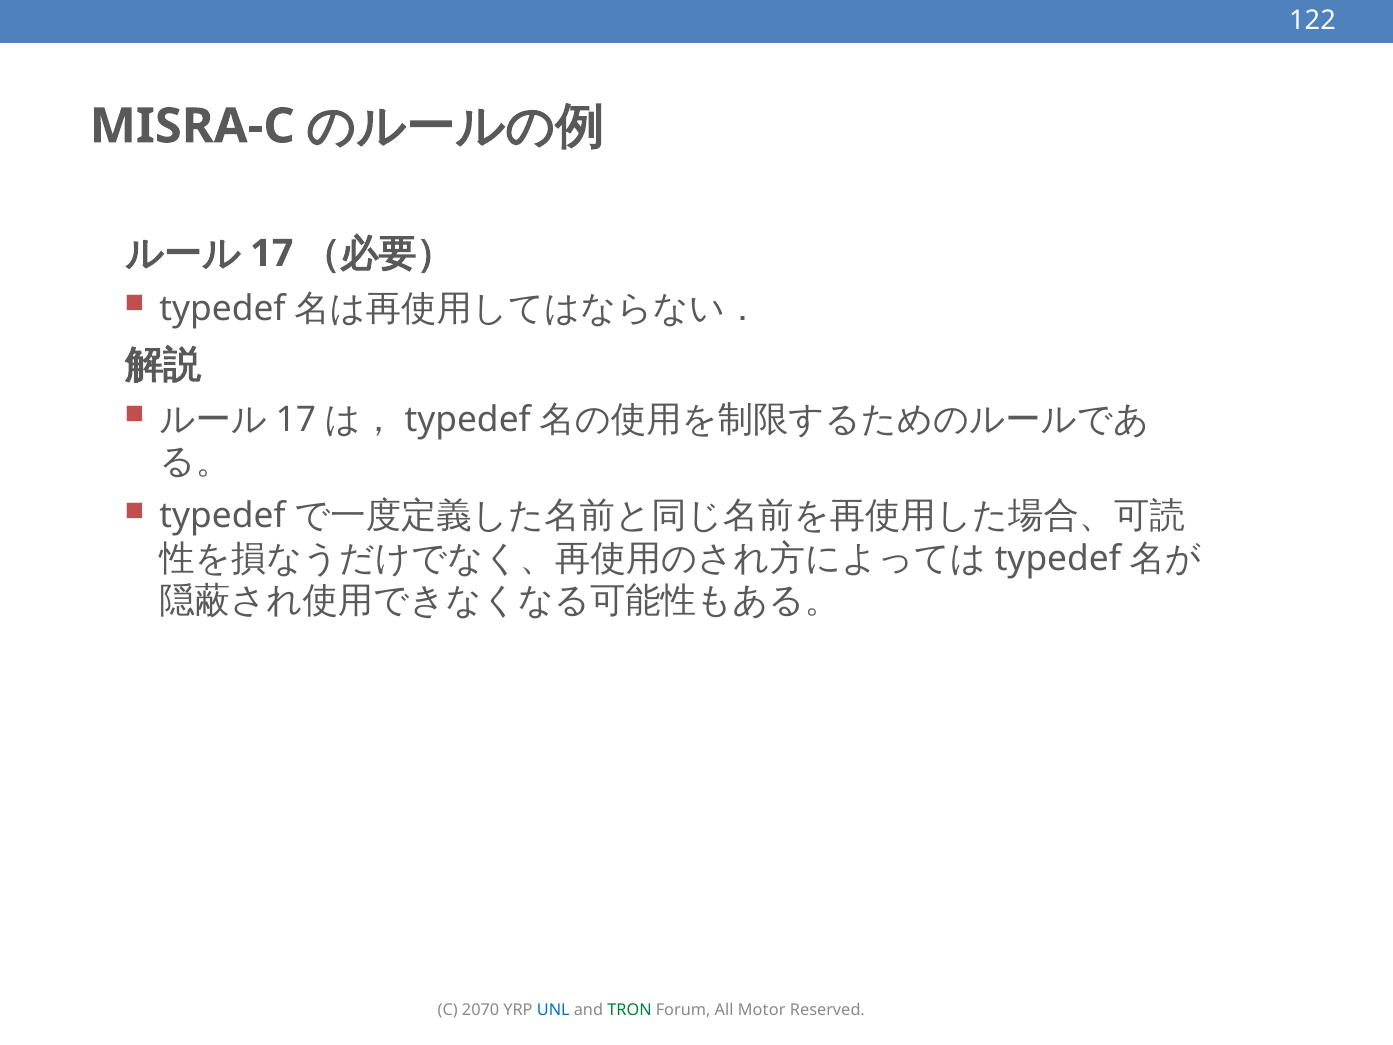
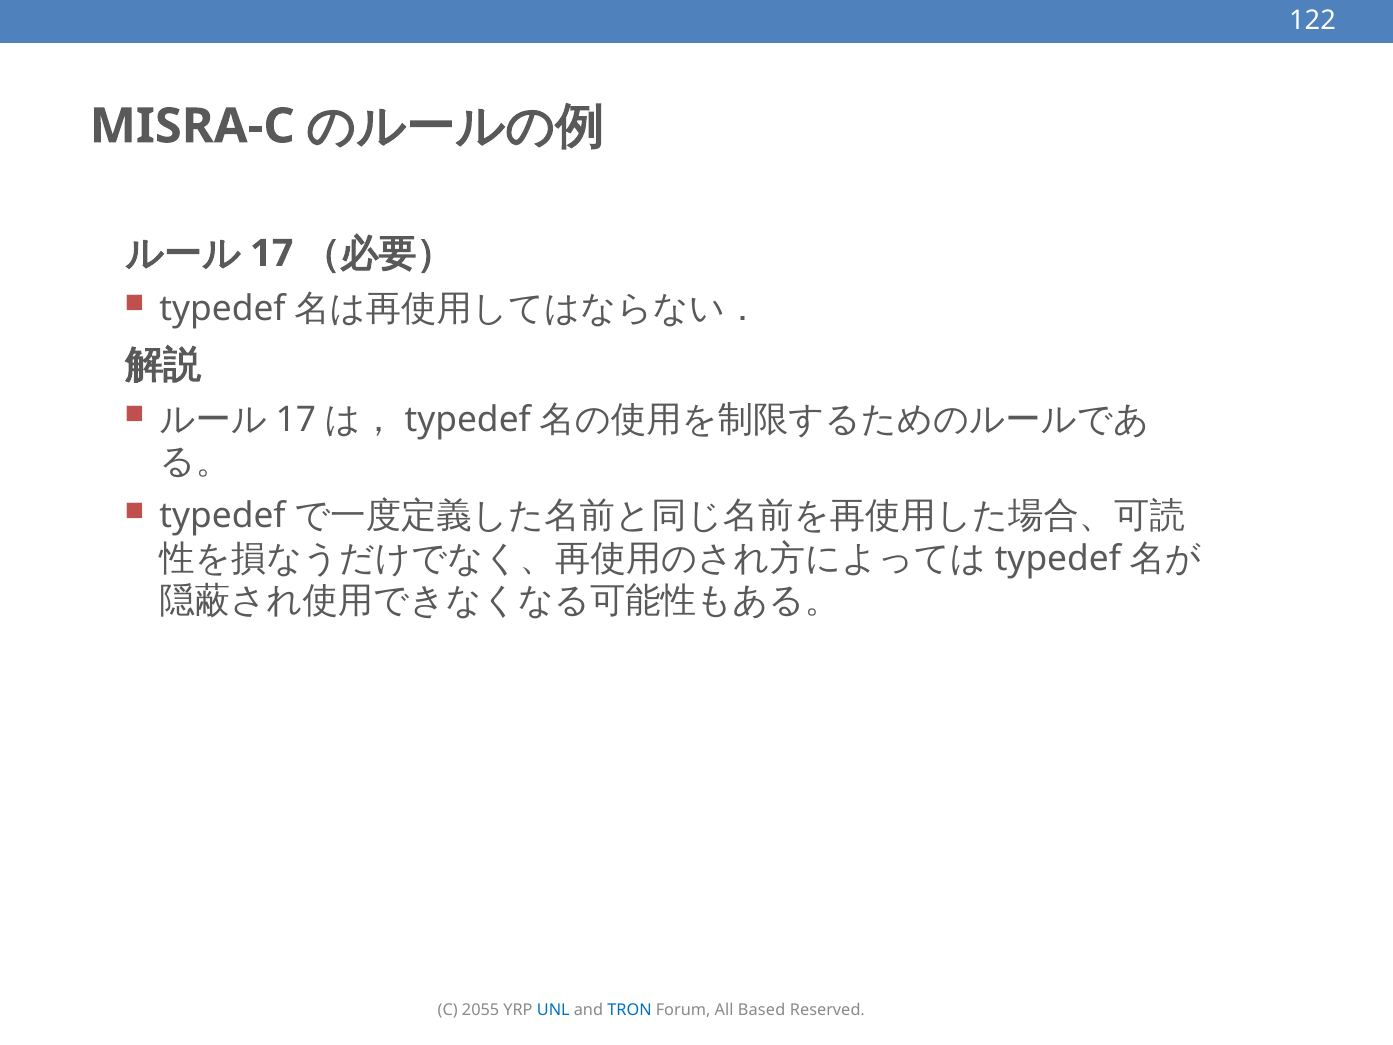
2070: 2070 -> 2055 (481, 1010)
TRON colour: green -> blue (630, 1010)
Motor: Motor -> Based (762, 1010)
